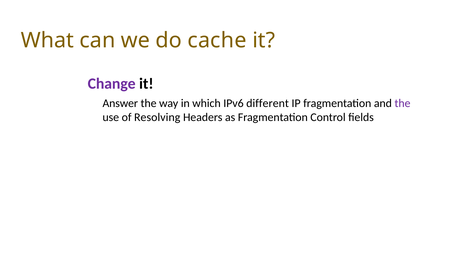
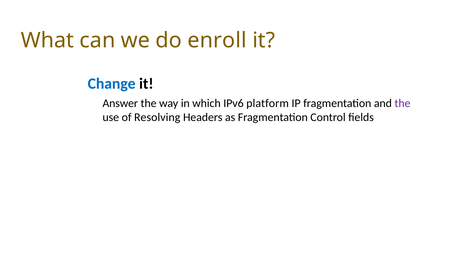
cache: cache -> enroll (217, 41)
Change colour: purple -> blue (112, 84)
different: different -> platform (268, 103)
